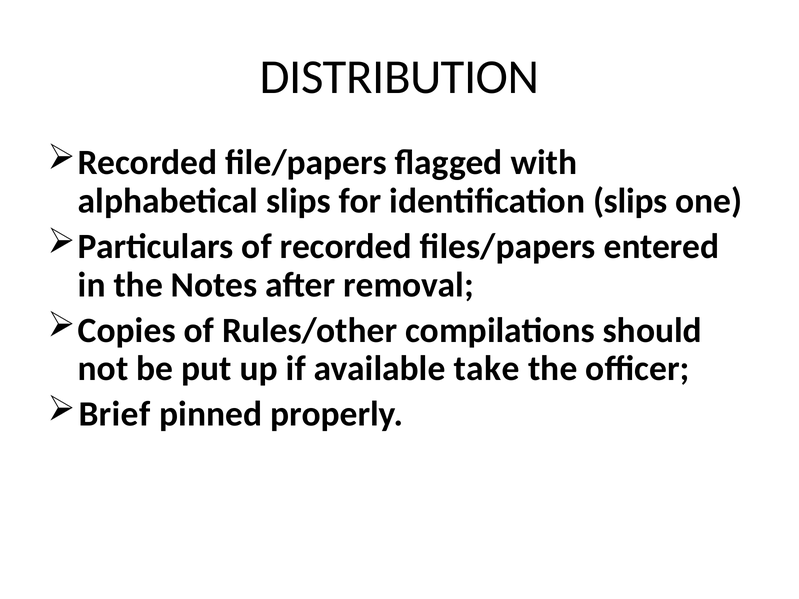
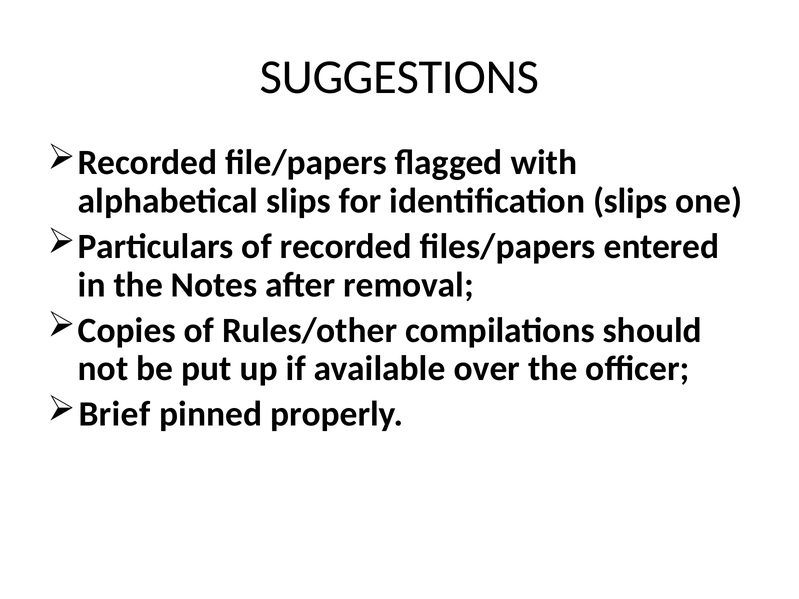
DISTRIBUTION: DISTRIBUTION -> SUGGESTIONS (399, 77)
take: take -> over (487, 369)
